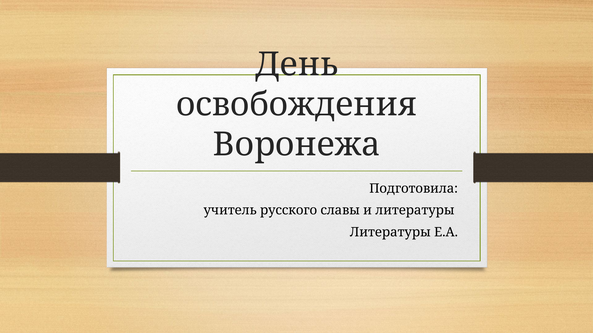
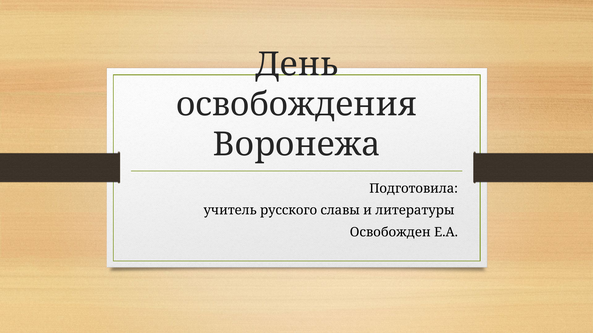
Литературы: Литературы -> Освобожден (390, 233)
